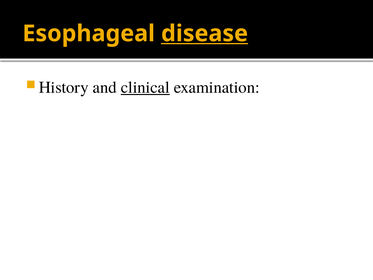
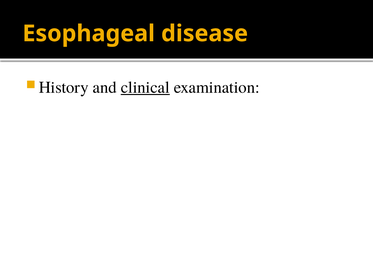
disease underline: present -> none (205, 34)
